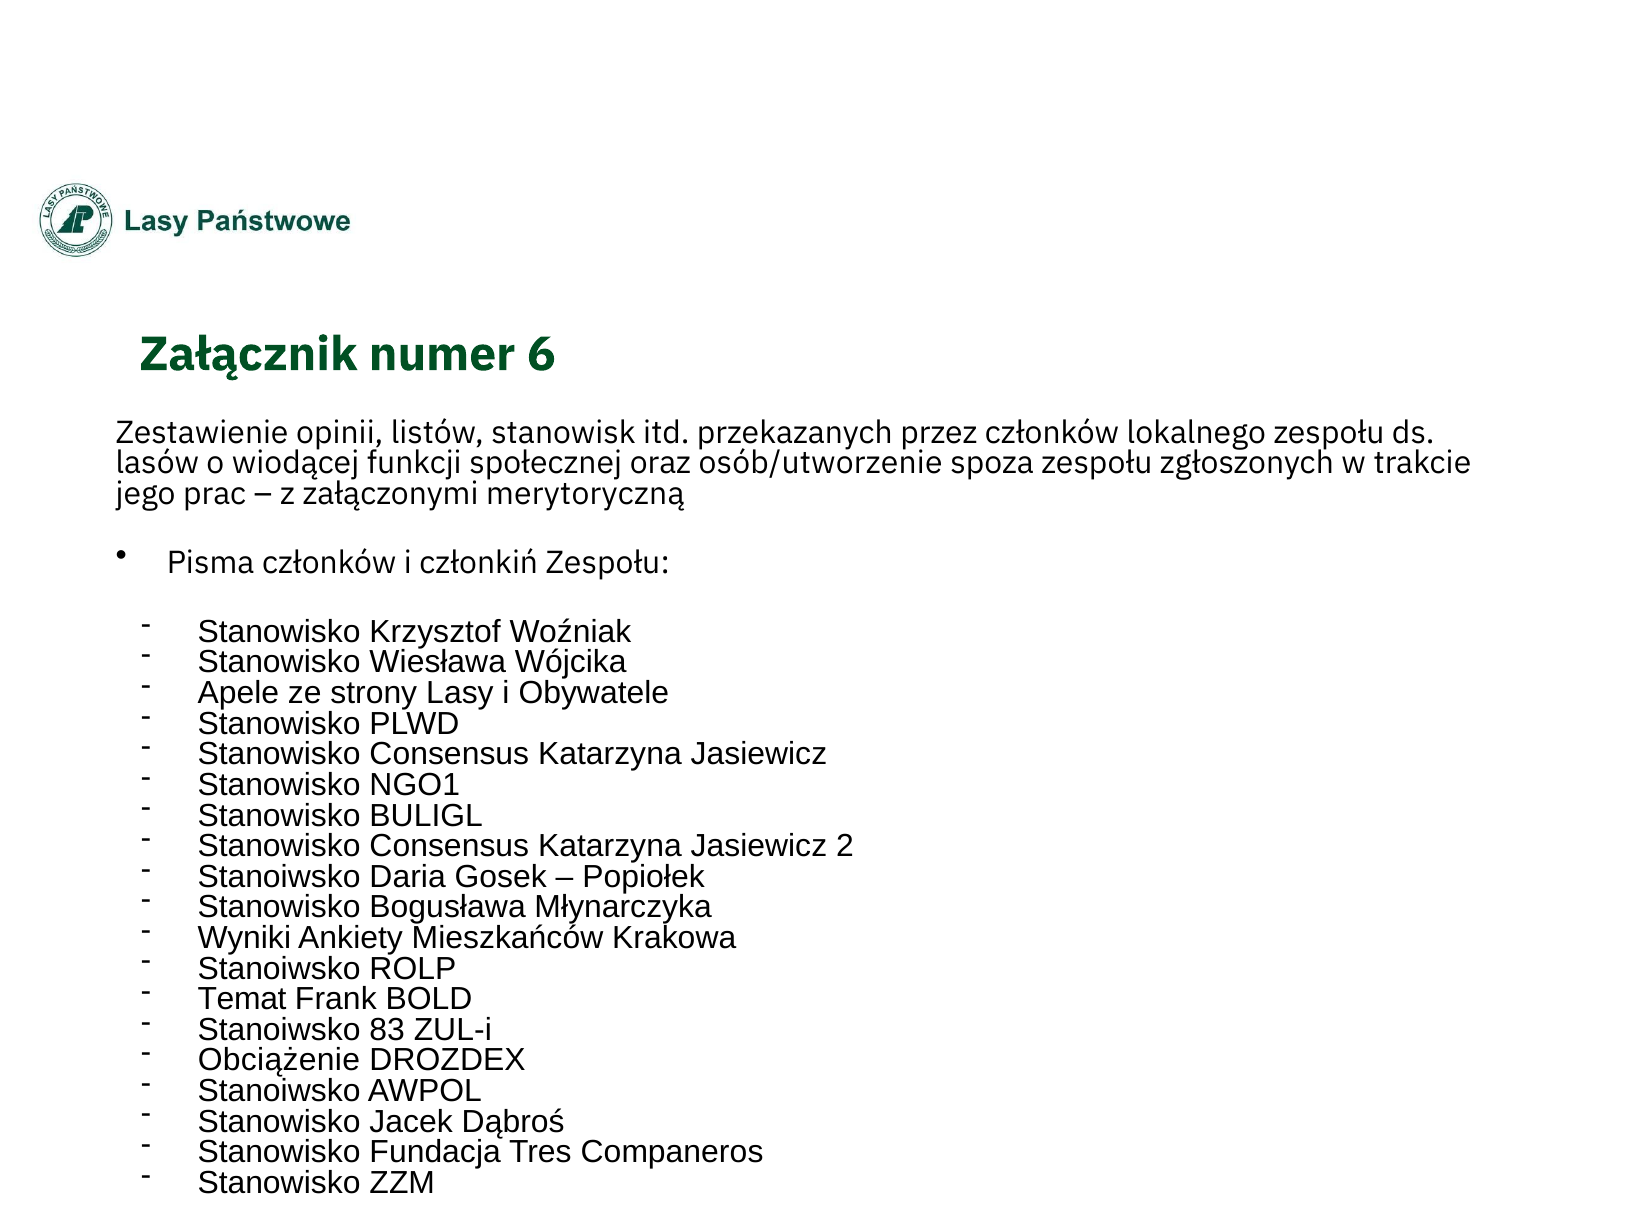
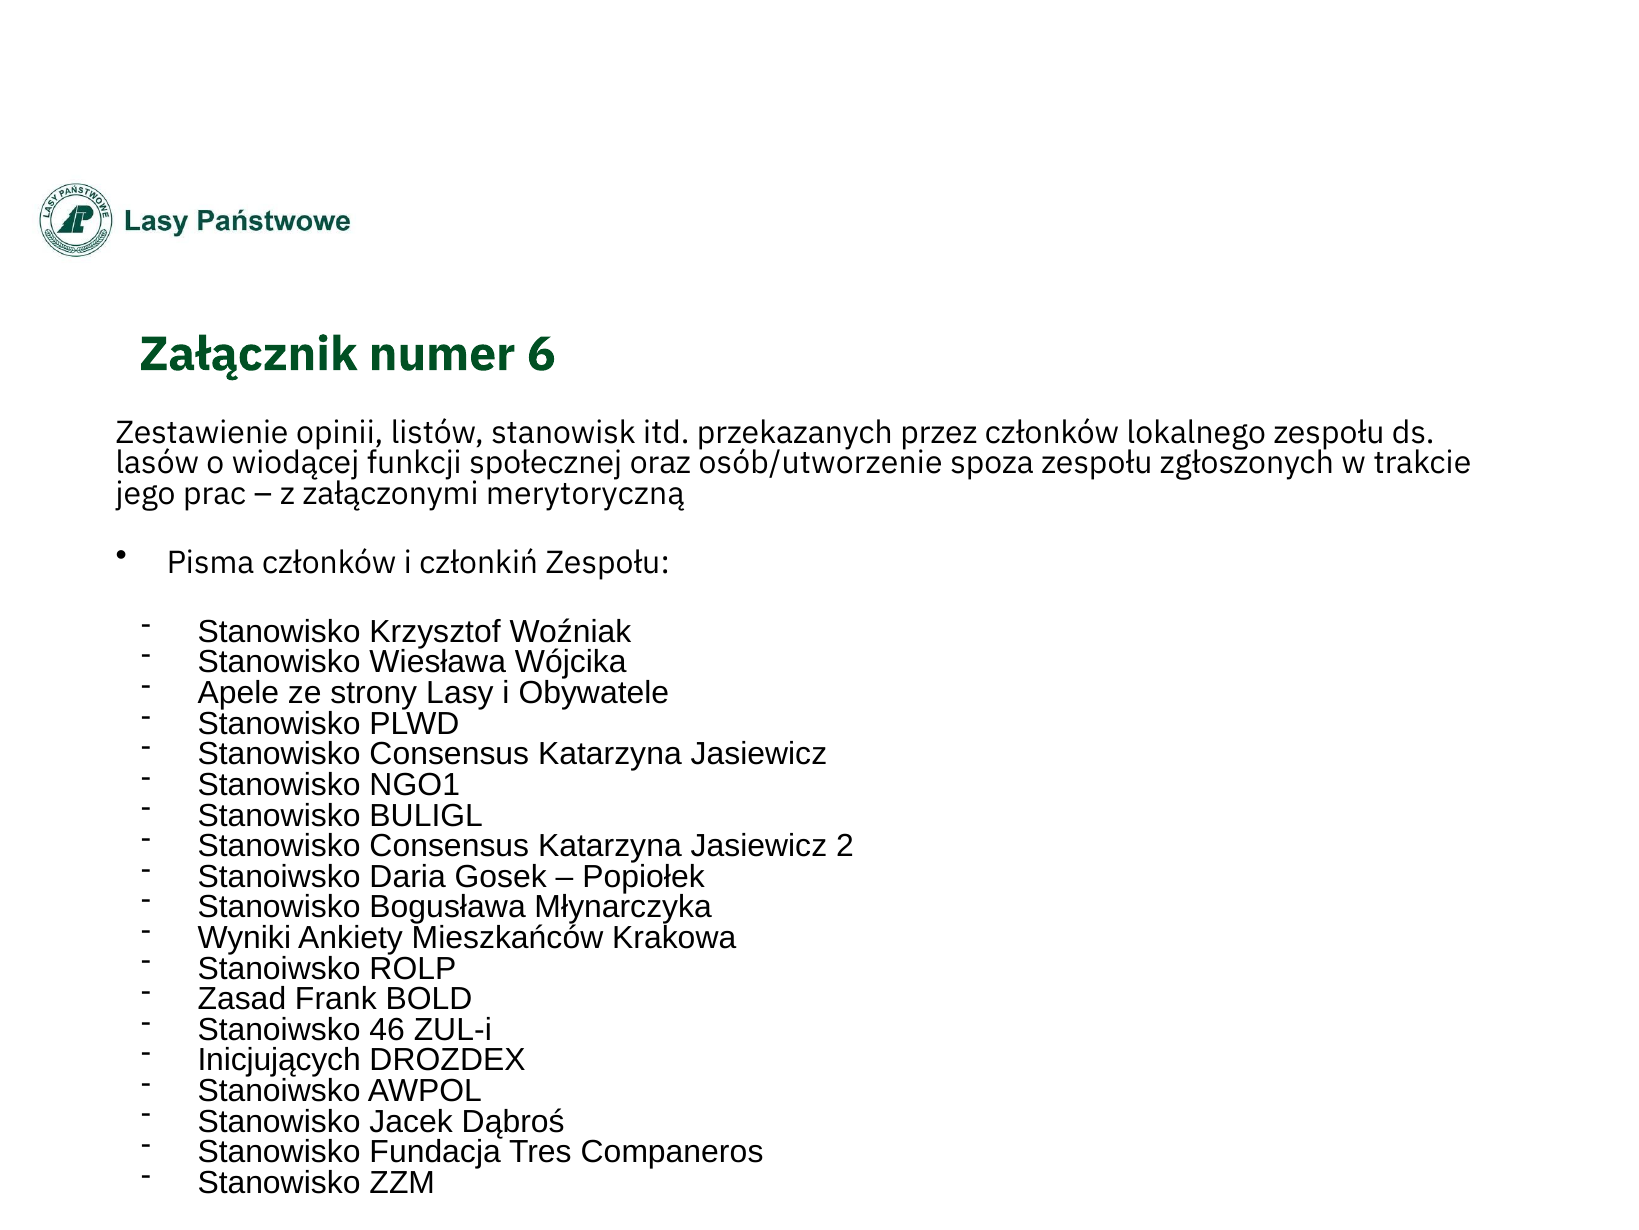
Temat: Temat -> Zasad (242, 998)
83: 83 -> 46 (387, 1029)
Obciążenie: Obciążenie -> Inicjujących (279, 1060)
